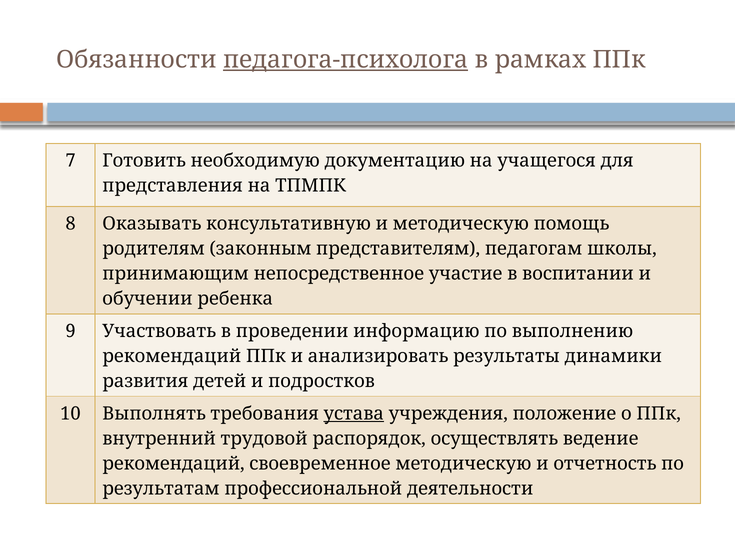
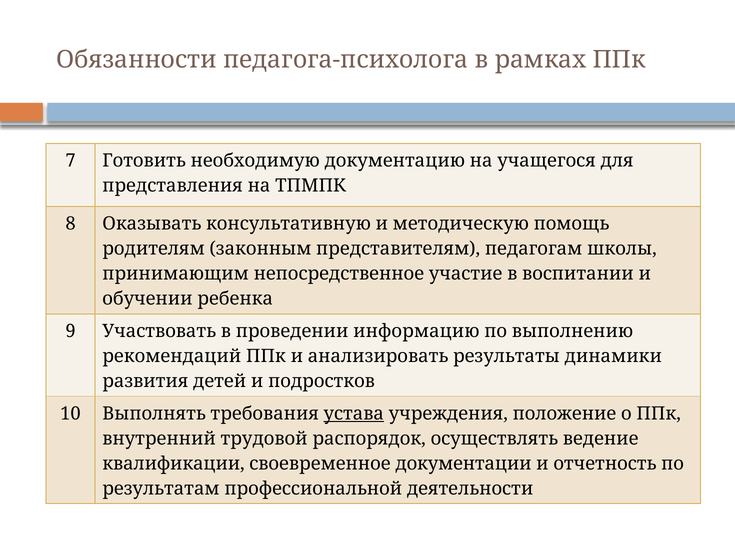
педагога-психолога underline: present -> none (346, 60)
рекомендаций: рекомендаций -> квалификации (174, 464)
своевременное методическую: методическую -> документации (463, 464)
